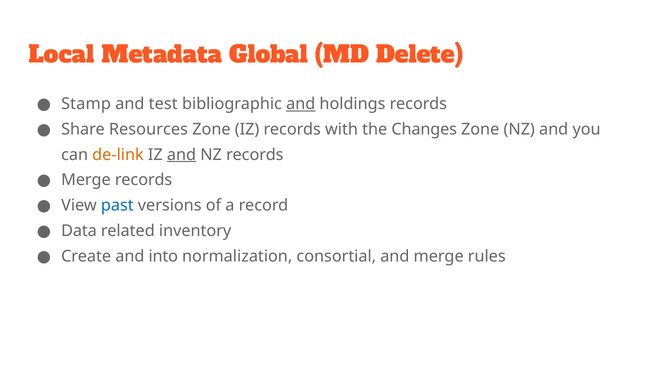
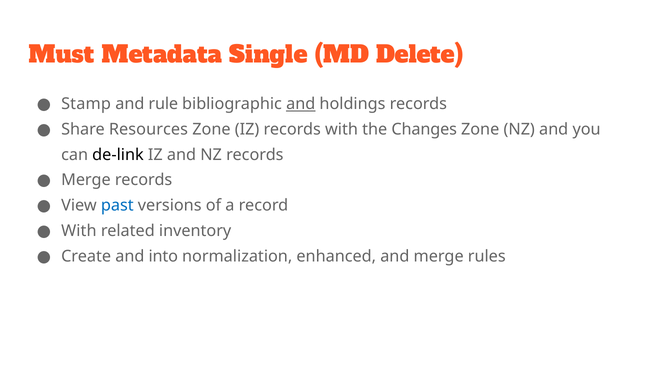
Local: Local -> Must (62, 55)
Global: Global -> Single (269, 55)
test: test -> rule (163, 104)
de-link colour: orange -> black (118, 155)
and underline: present -> none (181, 155)
Data: Data -> With (79, 231)
consortial: consortial -> enhanced (336, 256)
